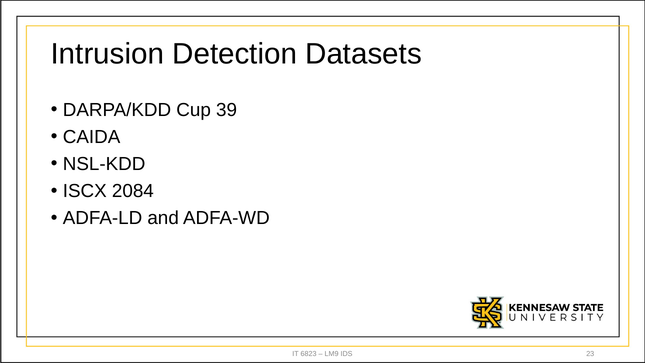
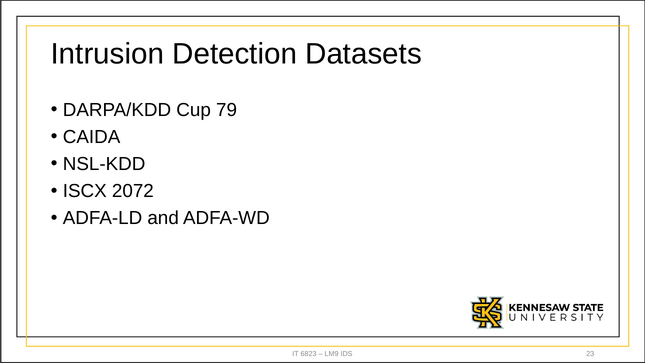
39: 39 -> 79 (227, 110)
2084: 2084 -> 2072 (133, 191)
